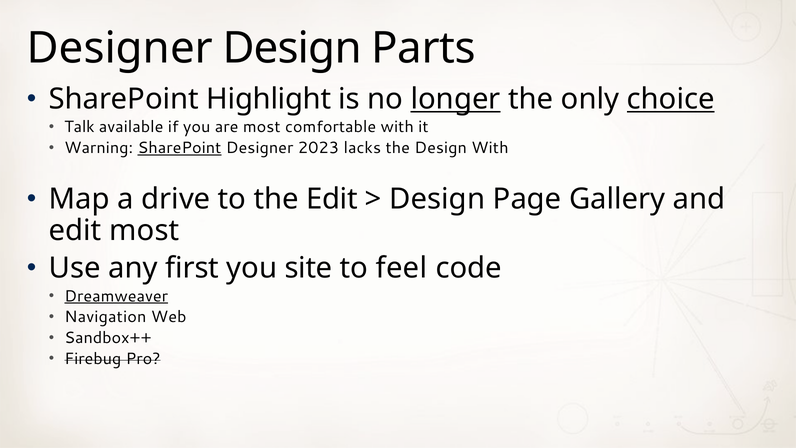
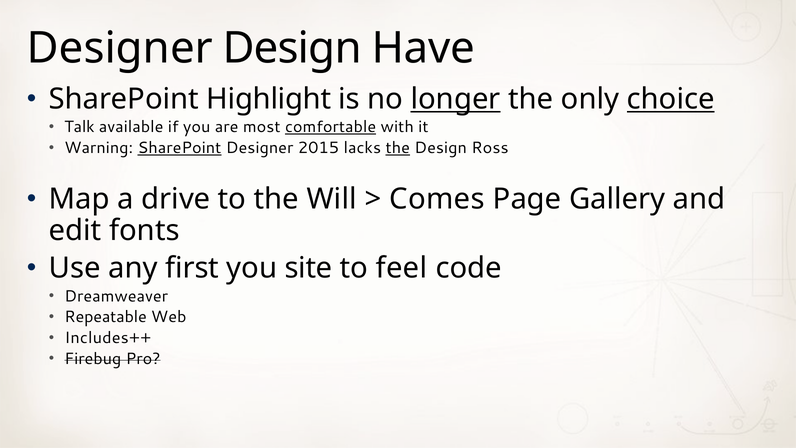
Parts: Parts -> Have (423, 48)
comfortable underline: none -> present (331, 127)
2023: 2023 -> 2015 (318, 148)
the underline: none -> present (398, 148)
Design With: With -> Ross (490, 148)
the Edit: Edit -> Will (332, 199)
Design: Design -> Comes (437, 199)
edit most: most -> fonts (144, 231)
Dreamweaver underline: present -> none (116, 296)
Navigation: Navigation -> Repeatable (106, 317)
Sandbox++: Sandbox++ -> Includes++ (108, 338)
